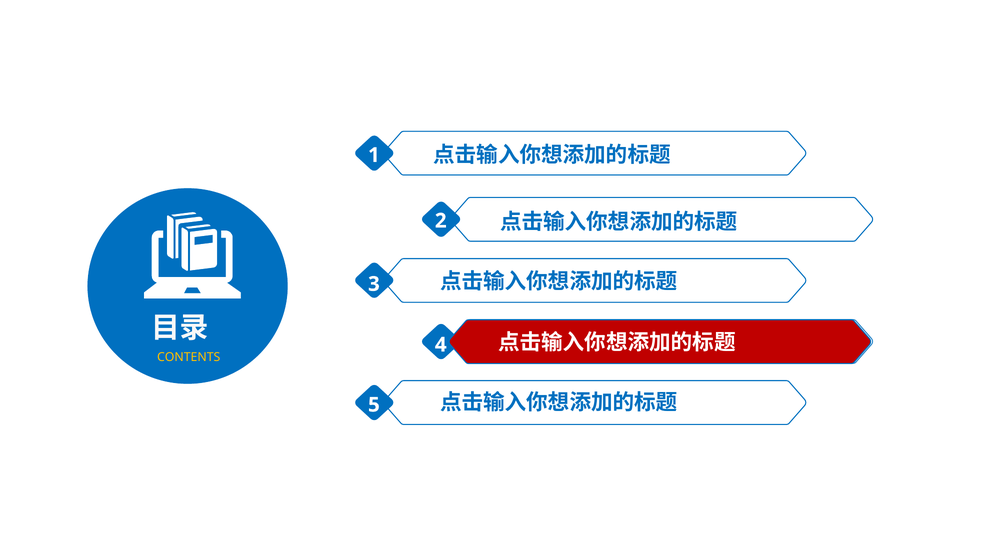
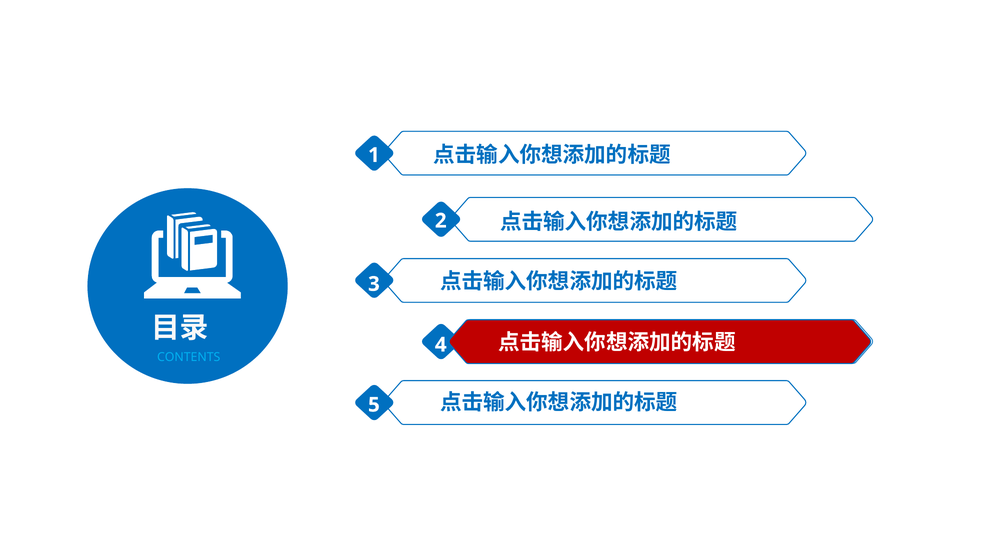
CONTENTS colour: yellow -> light blue (189, 357)
